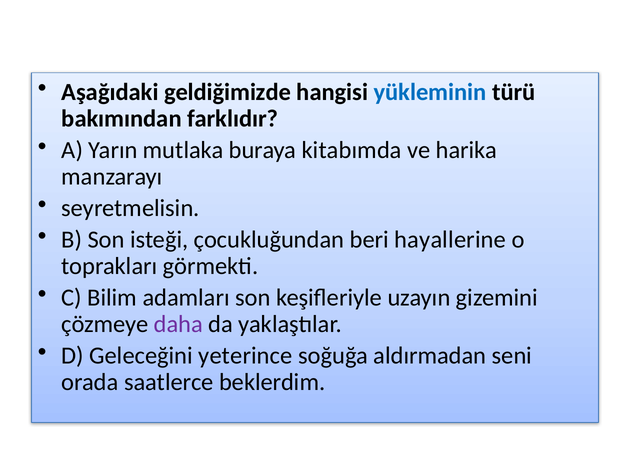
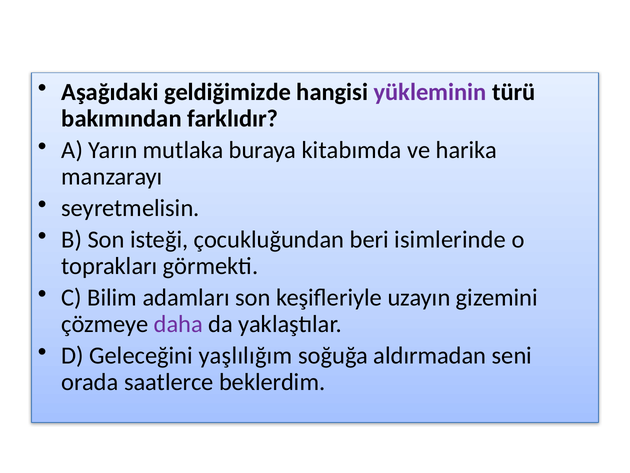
yükleminin colour: blue -> purple (430, 92)
hayallerine: hayallerine -> isimlerinde (450, 240)
yeterince: yeterince -> yaşlılığım (245, 355)
